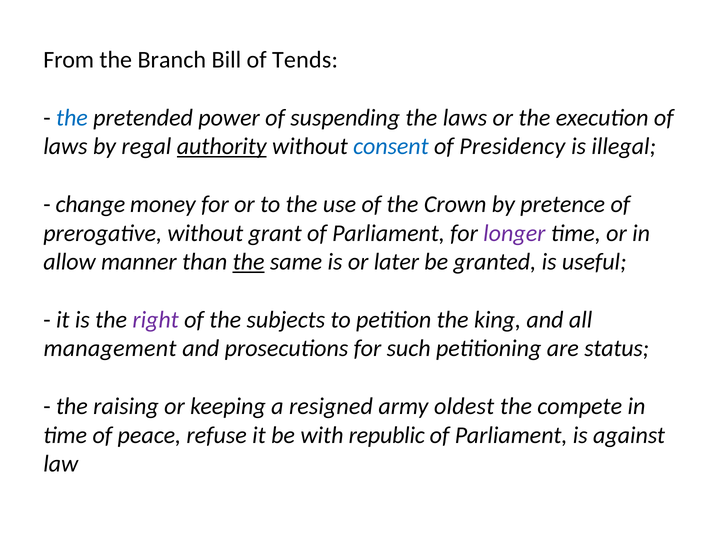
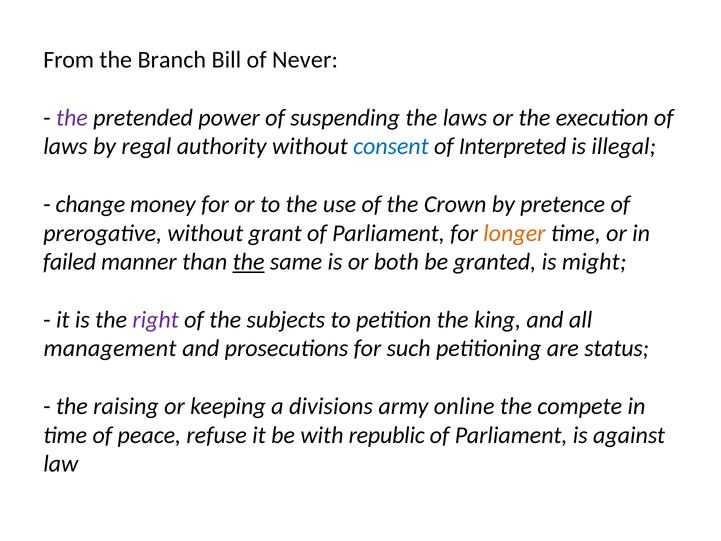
Tends: Tends -> Never (305, 60)
the colour: blue -> purple (72, 118)
authority underline: present -> none (222, 146)
Presidency: Presidency -> Interpreted (513, 146)
longer colour: purple -> orange (514, 233)
allow: allow -> failed (70, 262)
later: later -> both (396, 262)
useful: useful -> might (594, 262)
resigned: resigned -> divisions (331, 406)
oldest: oldest -> online (464, 406)
